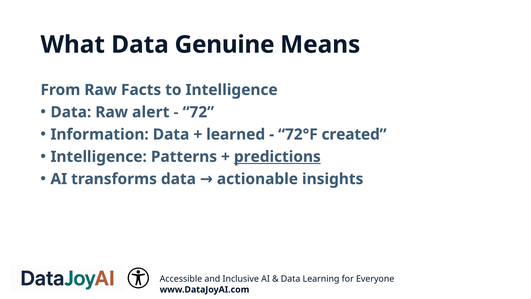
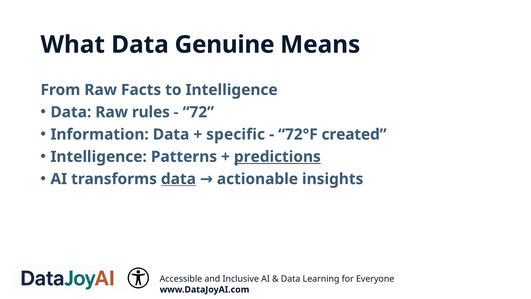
alert: alert -> rules (151, 112)
learned: learned -> specific (236, 134)
data underline: none -> present (178, 179)
